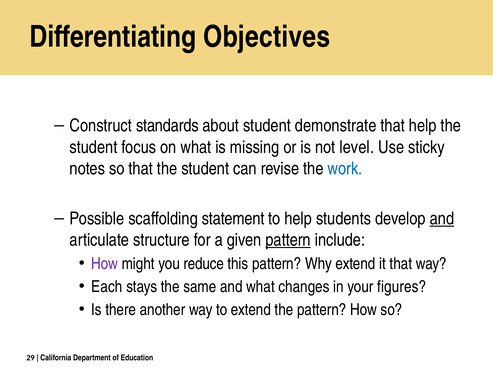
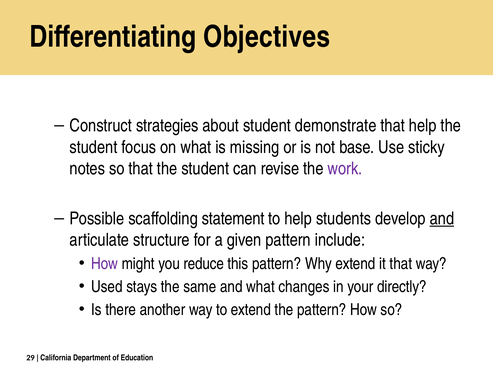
standards: standards -> strategies (167, 126)
level: level -> base (357, 147)
work colour: blue -> purple (345, 168)
pattern underline: present -> none (288, 240)
Each: Each -> Used (107, 287)
figures: figures -> directly (402, 287)
